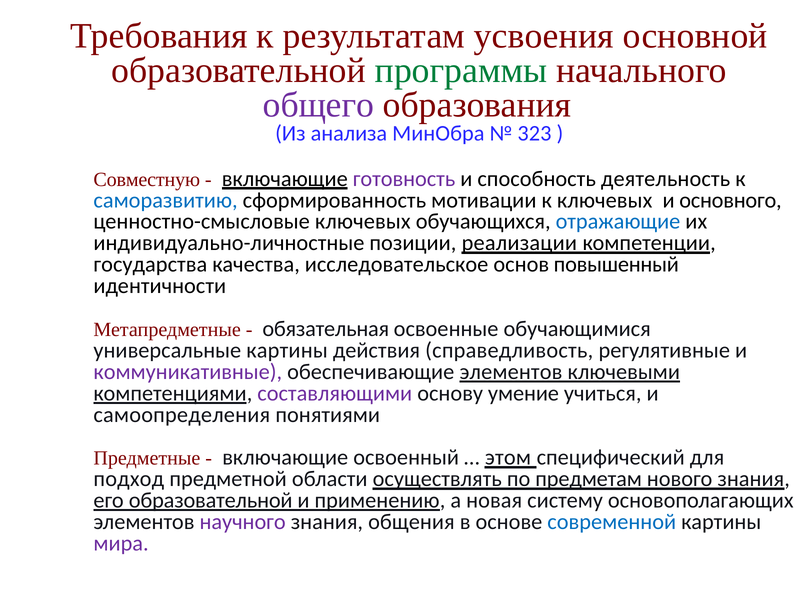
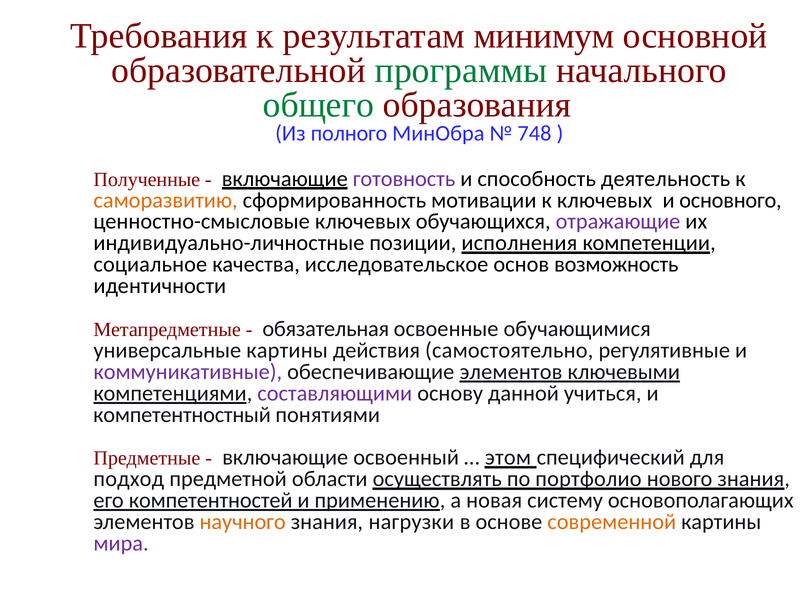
усвоения: усвоения -> минимум (544, 36)
общего colour: purple -> green (318, 105)
анализа: анализа -> полного (349, 133)
323: 323 -> 748 (534, 133)
Совместную: Совместную -> Полученные (147, 179)
саморазвитию colour: blue -> orange (166, 200)
отражающие colour: blue -> purple (618, 222)
реализации: реализации -> исполнения (519, 243)
государства: государства -> социальное (150, 265)
повышенный: повышенный -> возможность (616, 265)
справедливость: справедливость -> самостоятельно (509, 350)
умение: умение -> данной (523, 393)
самоопределения: самоопределения -> компетентностный (182, 415)
предметам: предметам -> портфолио (588, 479)
его образовательной: образовательной -> компетентностей (211, 501)
научного colour: purple -> orange (243, 522)
общения: общения -> нагрузки (411, 522)
современной colour: blue -> orange (612, 522)
